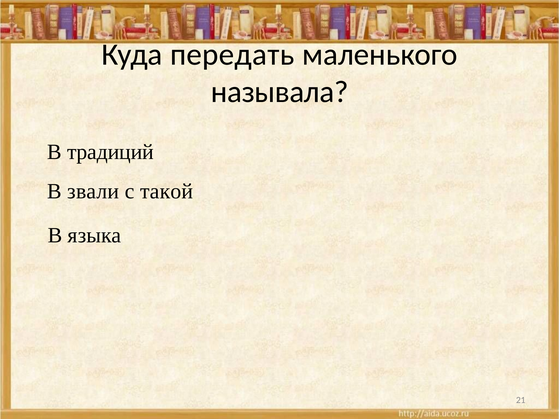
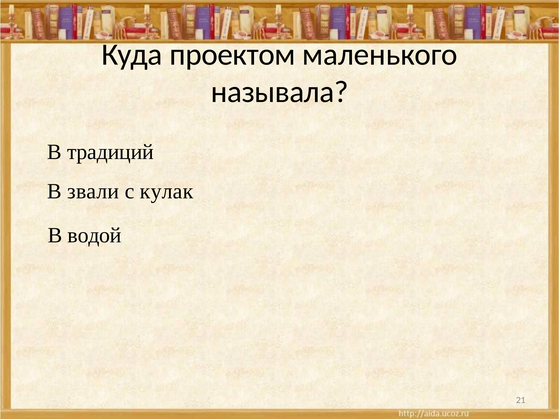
передать: передать -> проектом (233, 55)
такой: такой -> кулак (167, 191)
языка: языка -> водой (95, 235)
